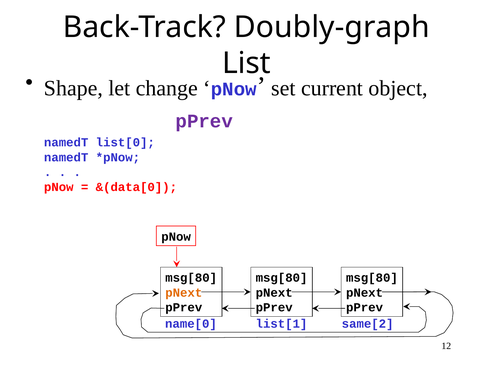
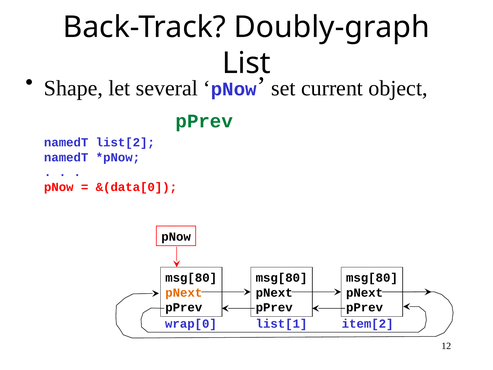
change: change -> several (167, 88)
pPrev colour: purple -> green (204, 121)
list[0: list[0 -> list[2 (125, 142)
name[0: name[0 -> wrap[0 (191, 324)
same[2: same[2 -> item[2 (368, 324)
